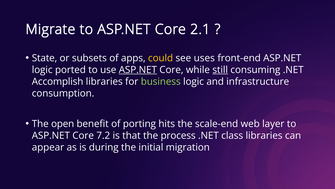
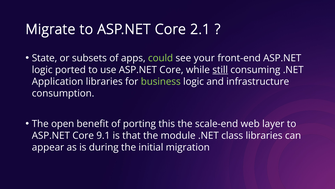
could colour: yellow -> light green (161, 58)
uses: uses -> your (204, 58)
ASP.NET underline: present -> none (138, 70)
Accomplish: Accomplish -> Application (58, 81)
hits: hits -> this (167, 123)
7.2: 7.2 -> 9.1 (103, 135)
process: process -> module (178, 135)
